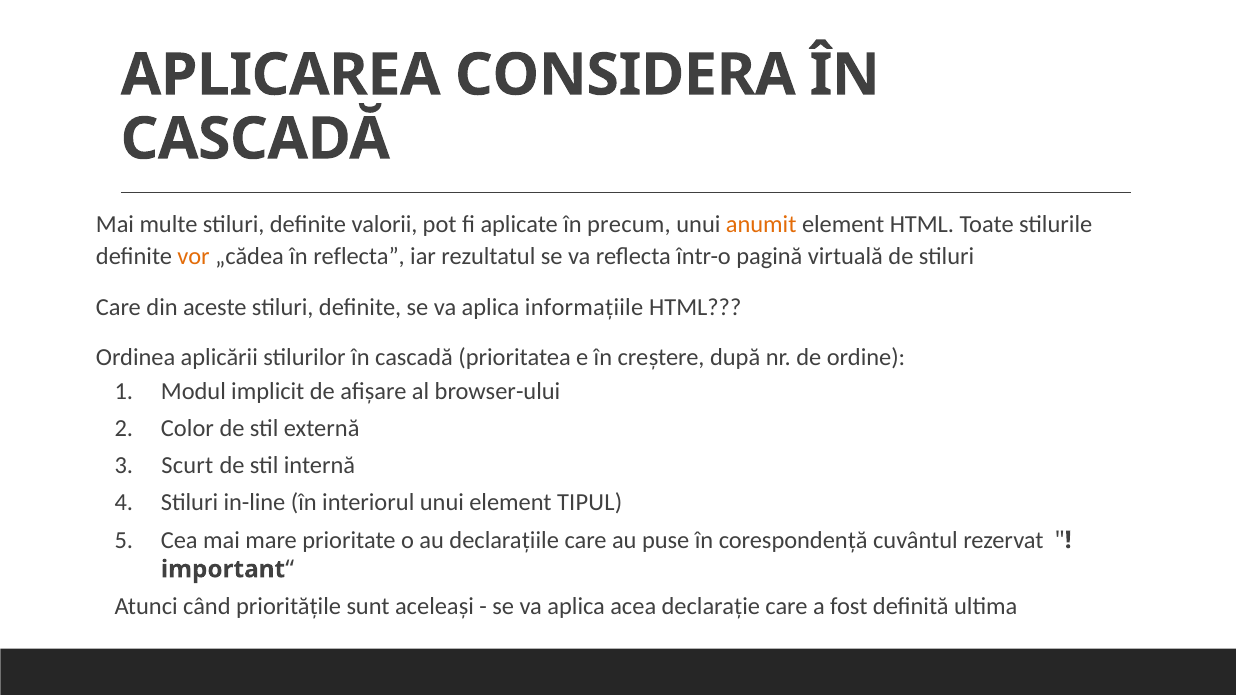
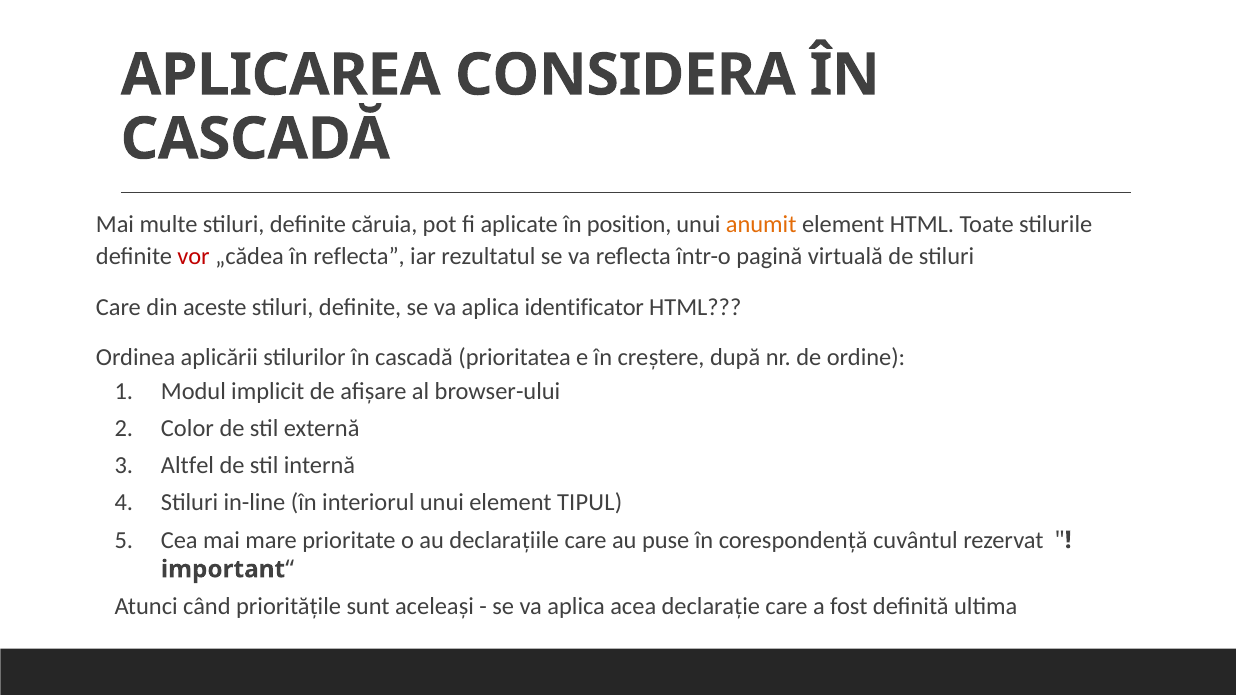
valorii: valorii -> căruia (384, 225)
precum: precum -> position (629, 225)
vor colour: orange -> red (194, 257)
informațiile: informațiile -> identificator (584, 307)
Scurt: Scurt -> Altfel (187, 466)
